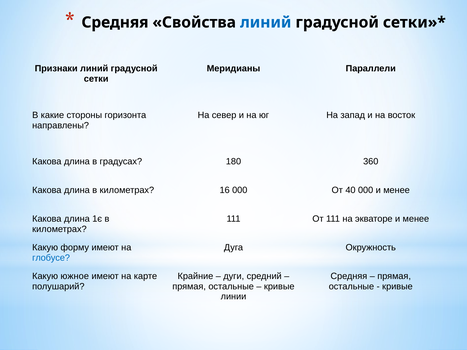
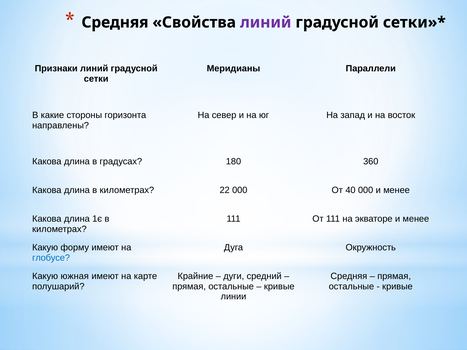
линий colour: blue -> purple (266, 22)
16: 16 -> 22 (225, 190)
южное: южное -> южная (75, 276)
